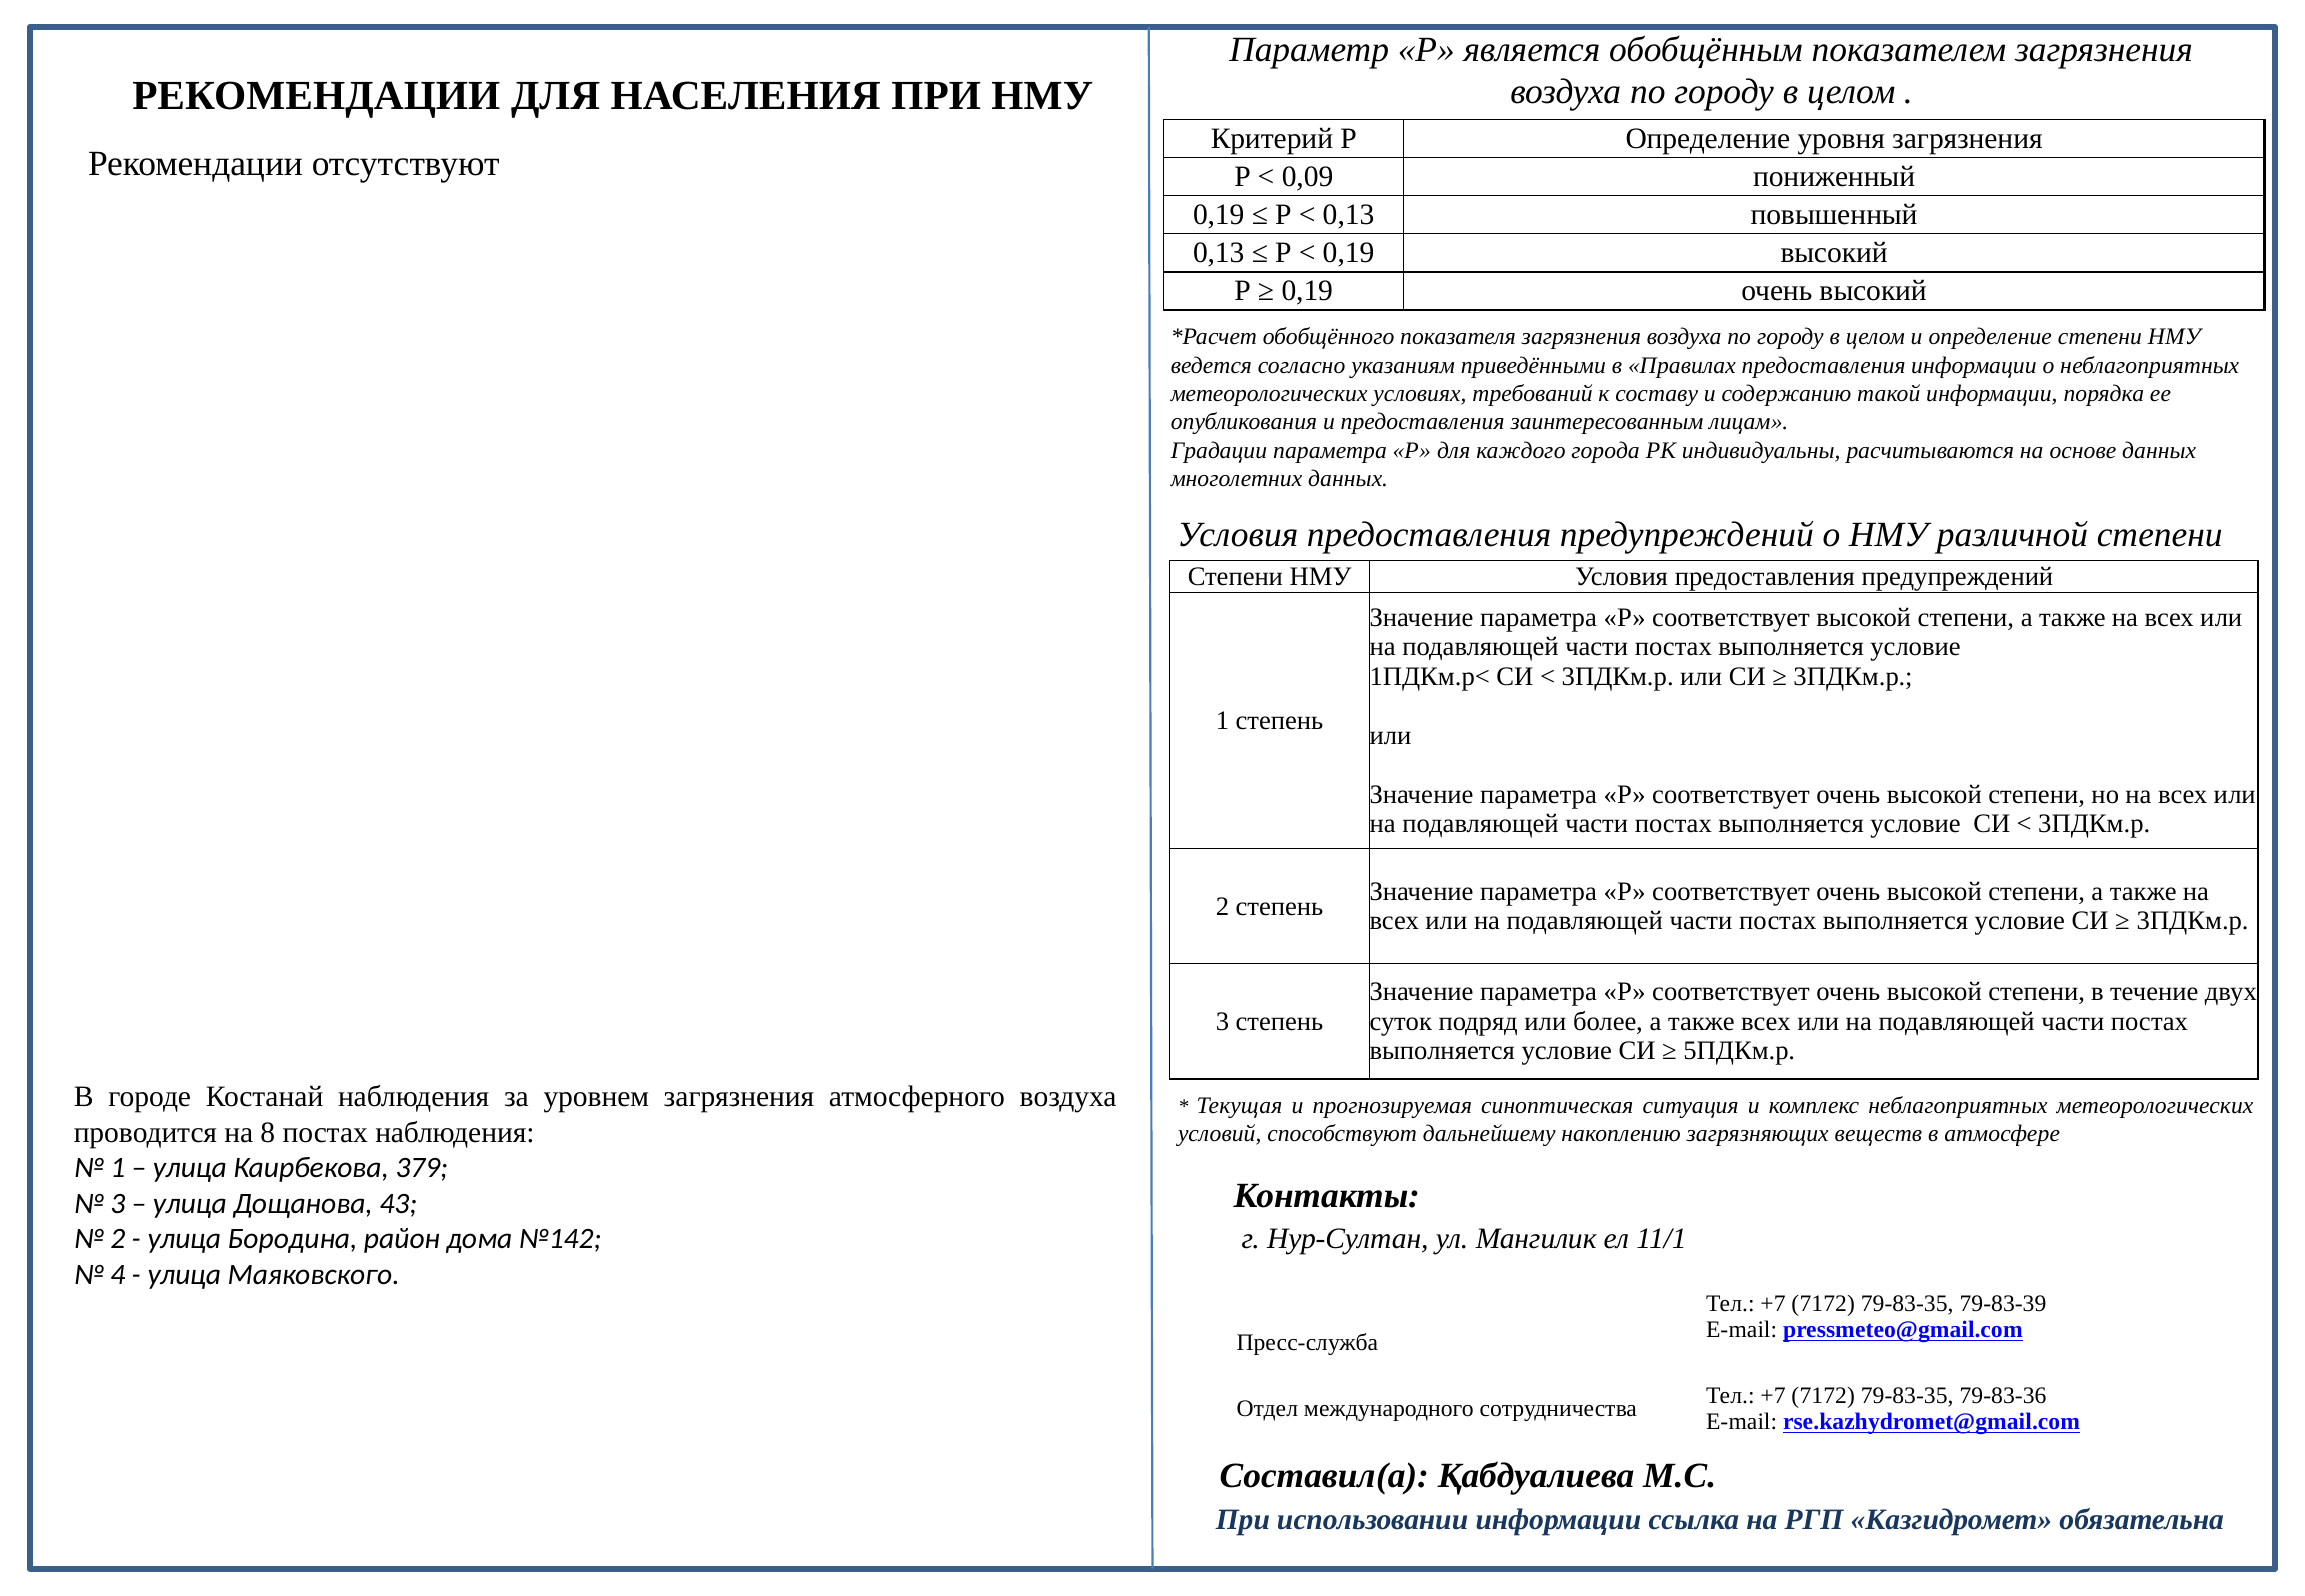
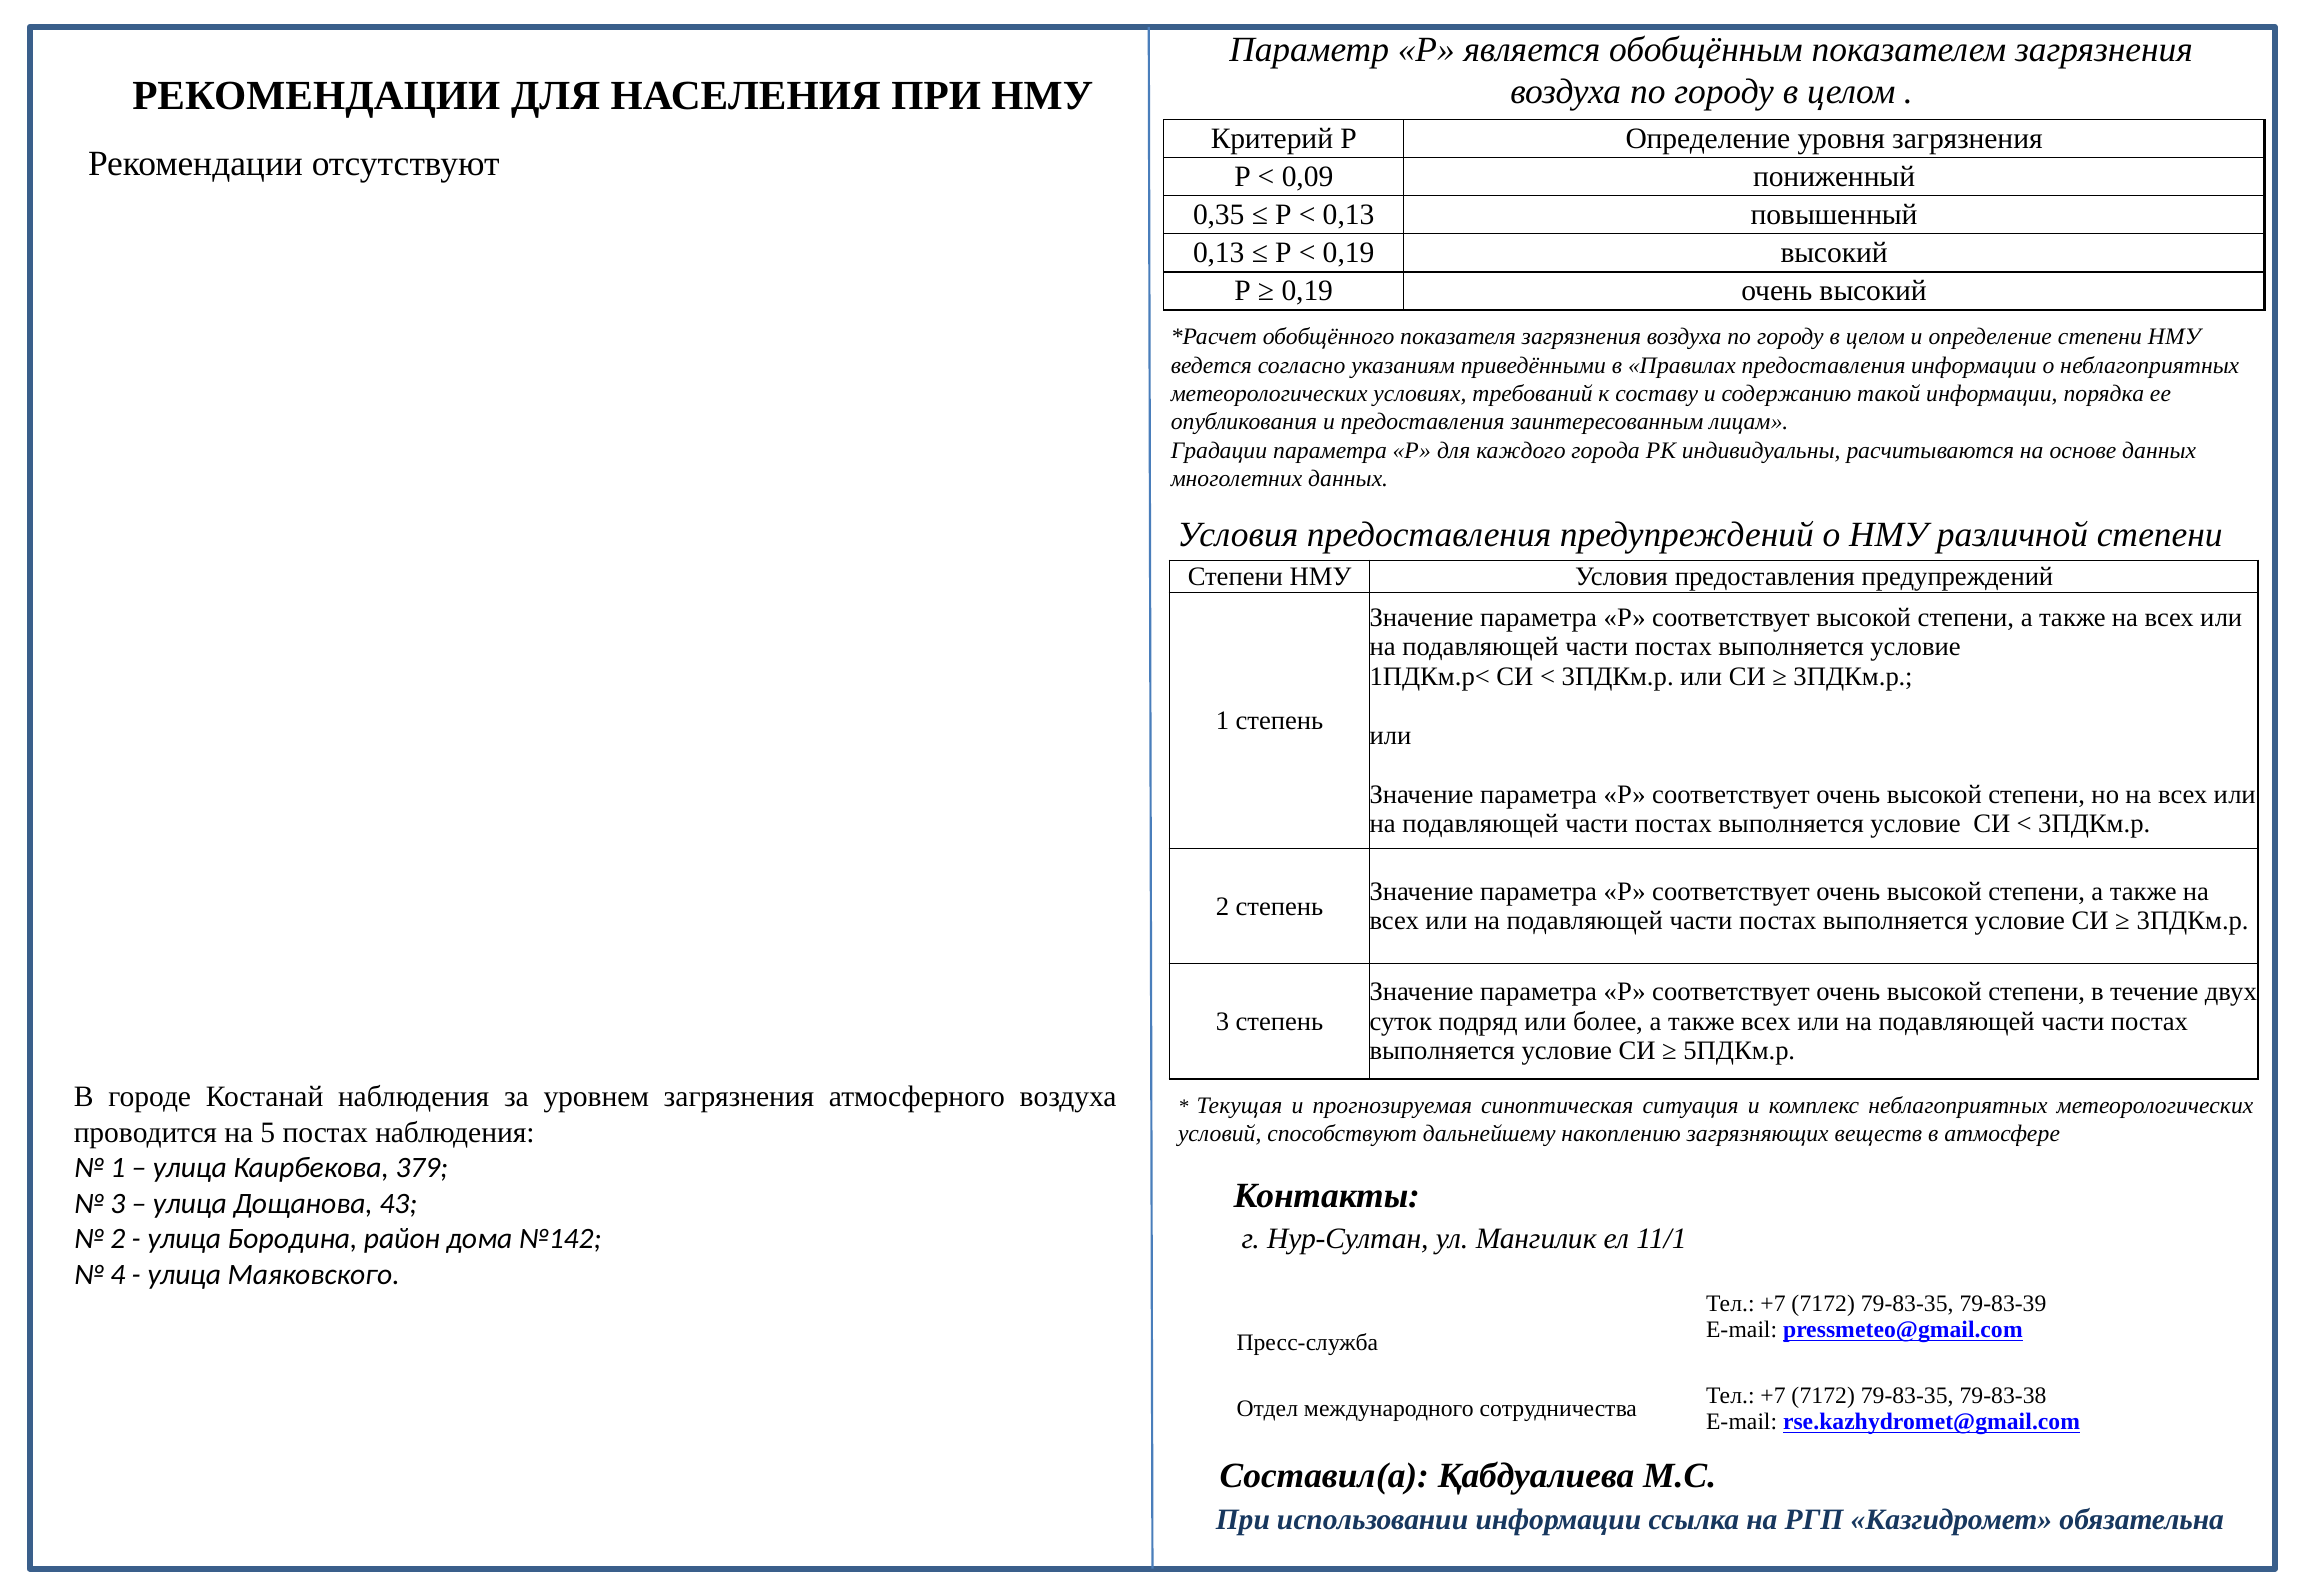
0,19: 0,19 -> 0,35 (1219, 214)
8: 8 -> 5 (268, 1132)
79-83-36: 79-83-36 -> 79-83-38 (2003, 1396)
